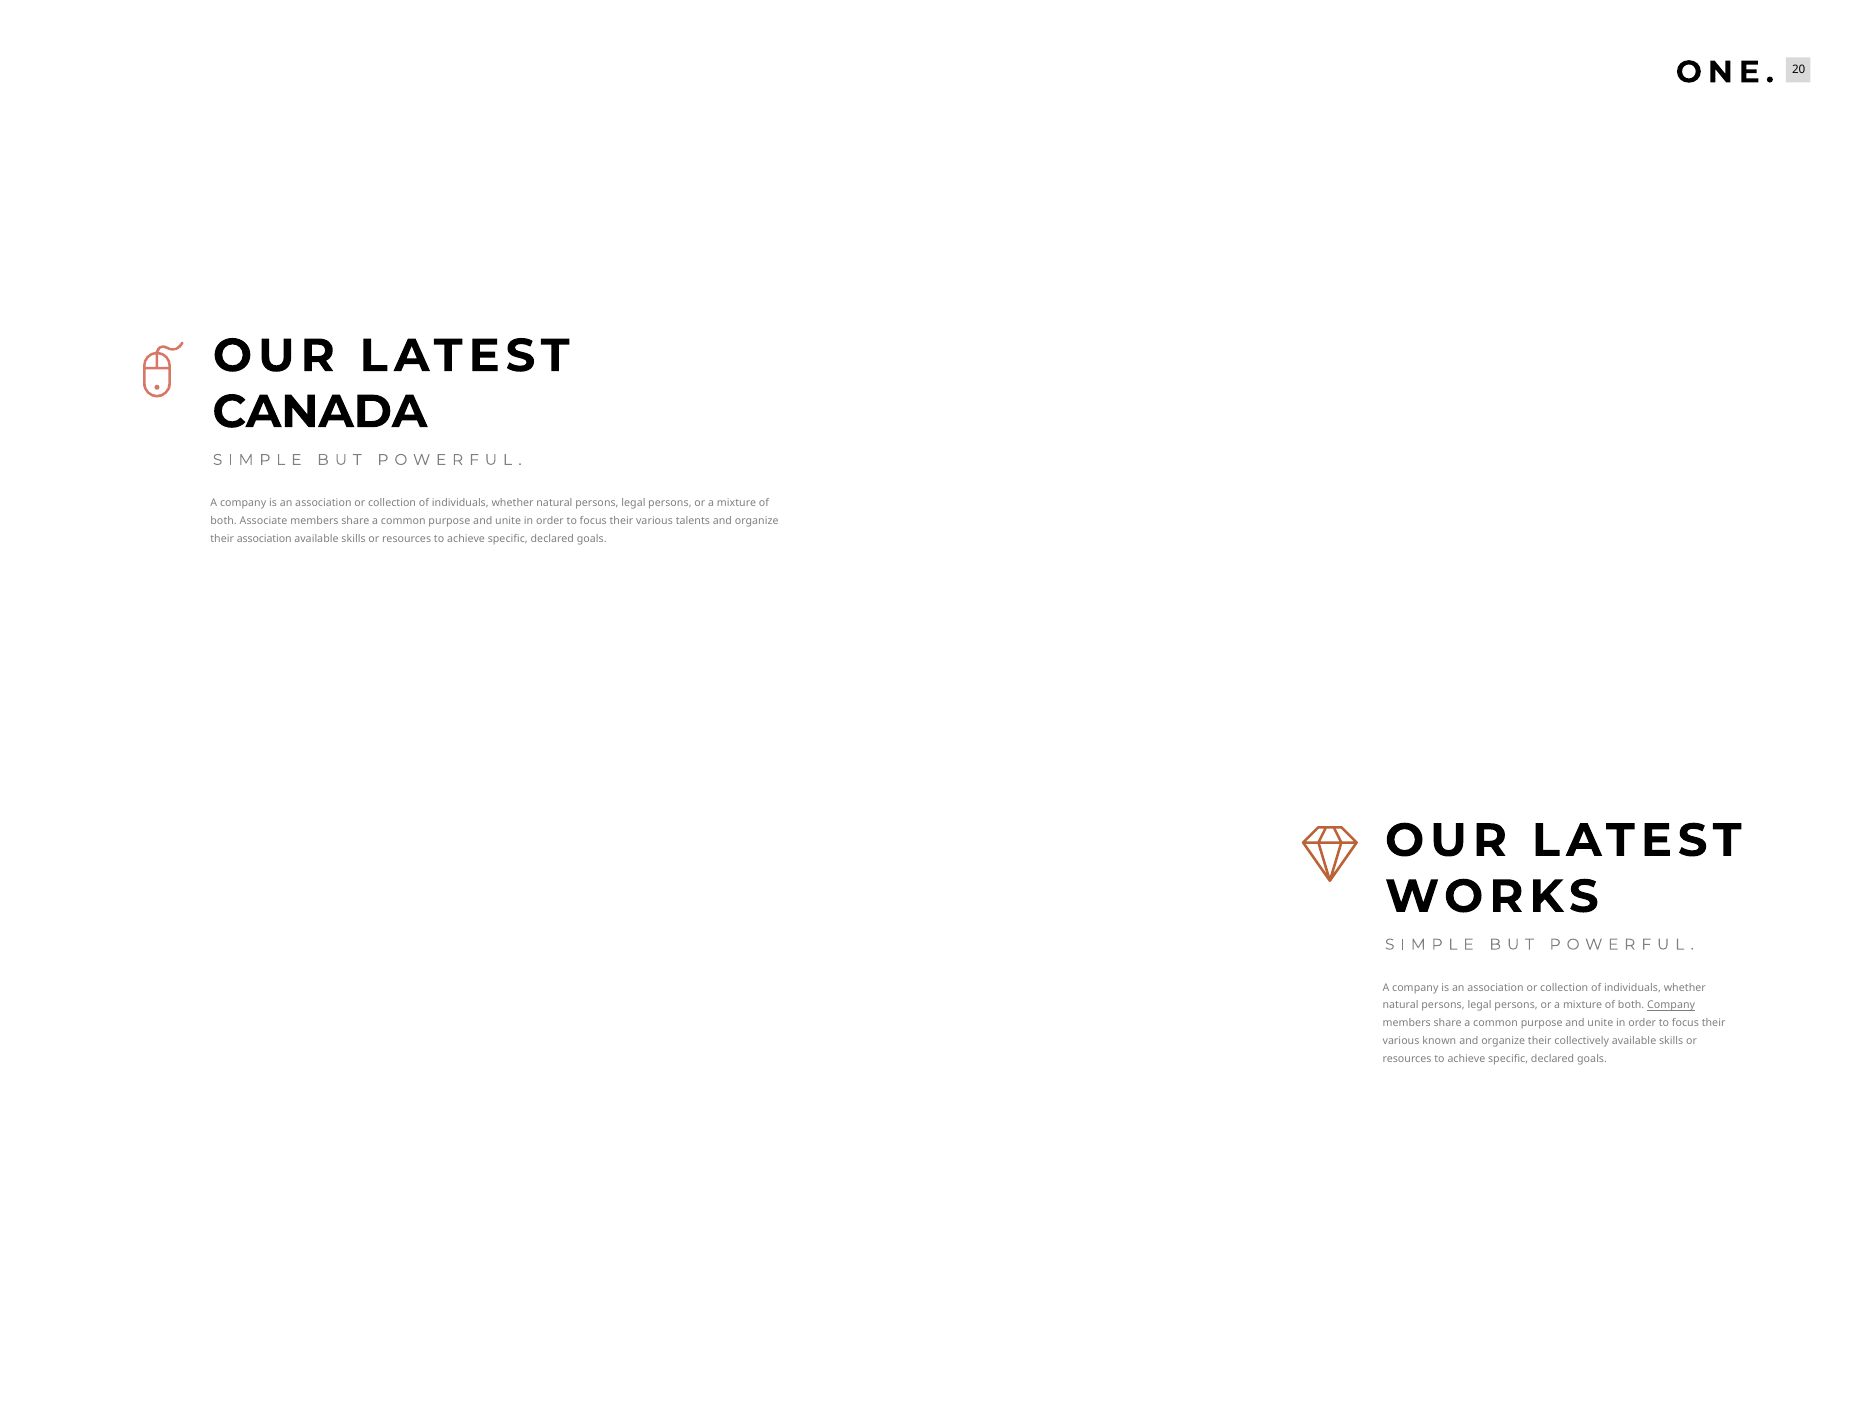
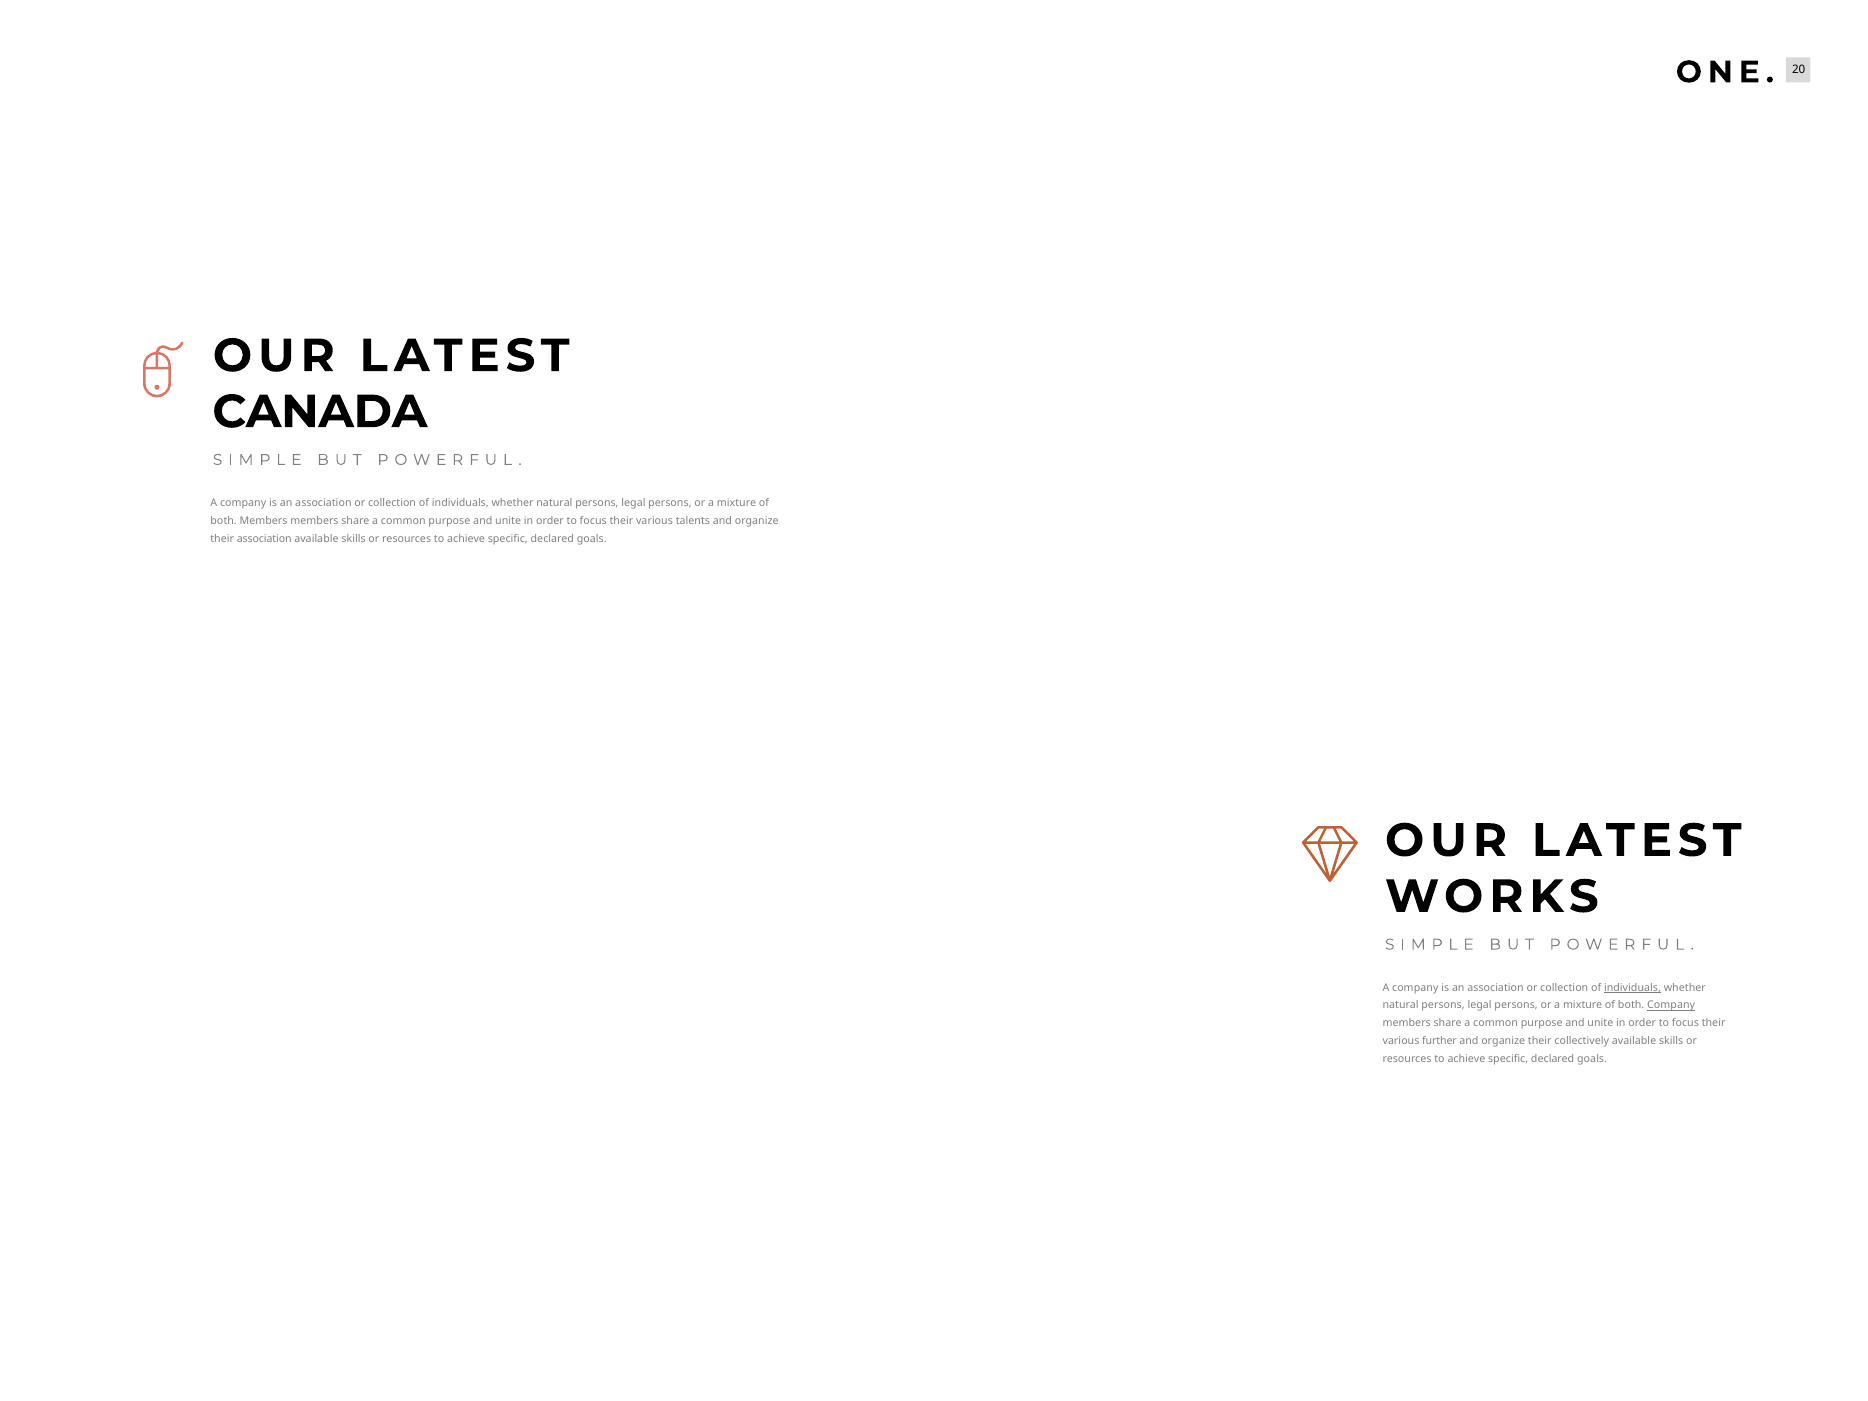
both Associate: Associate -> Members (264, 521)
individuals underline: none -> present (1632, 988)
known: known -> further (1439, 1041)
